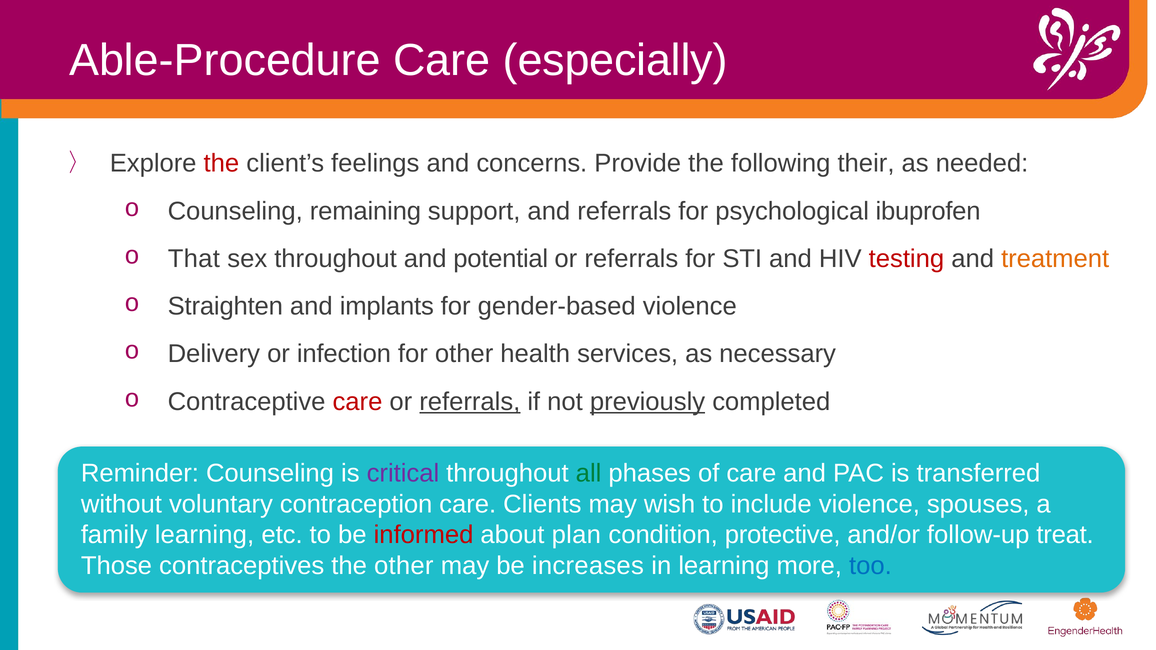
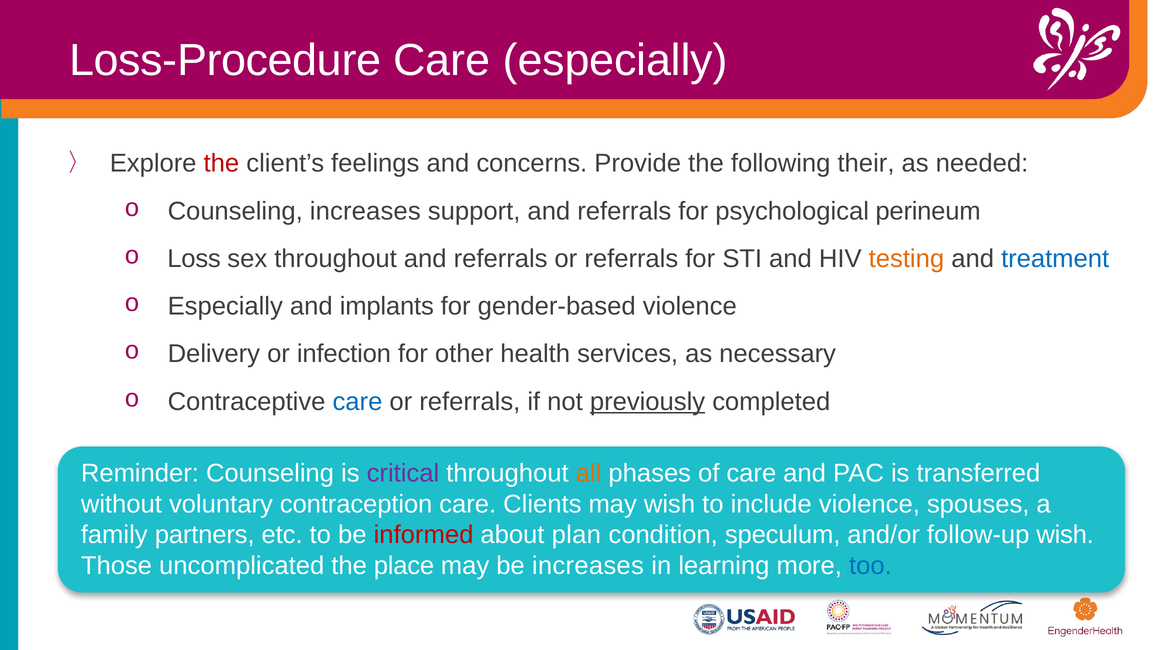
Able-Procedure: Able-Procedure -> Loss-Procedure (225, 60)
Counseling remaining: remaining -> increases (365, 211)
ibuprofen: ibuprofen -> perineum (928, 211)
That: That -> Loss (194, 259)
potential: potential -> referrals (501, 259)
testing colour: red -> orange (906, 259)
treatment colour: orange -> blue (1055, 259)
Straighten: Straighten -> Especially (225, 306)
care colour: red -> blue (357, 402)
referrals underline: present -> none (470, 402)
all colour: green -> orange (589, 473)
family learning: learning -> partners (205, 535)
protective: protective -> speculum (783, 535)
follow-up treat: treat -> wish (1065, 535)
contraceptives: contraceptives -> uncomplicated (242, 566)
the other: other -> place (404, 566)
